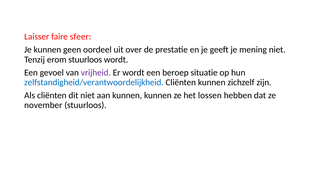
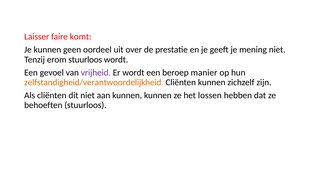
sfeer: sfeer -> komt (81, 37)
situatie: situatie -> manier (204, 73)
zelfstandigheid/verantwoordelijkheid colour: blue -> orange (94, 82)
november: november -> behoeften (43, 105)
